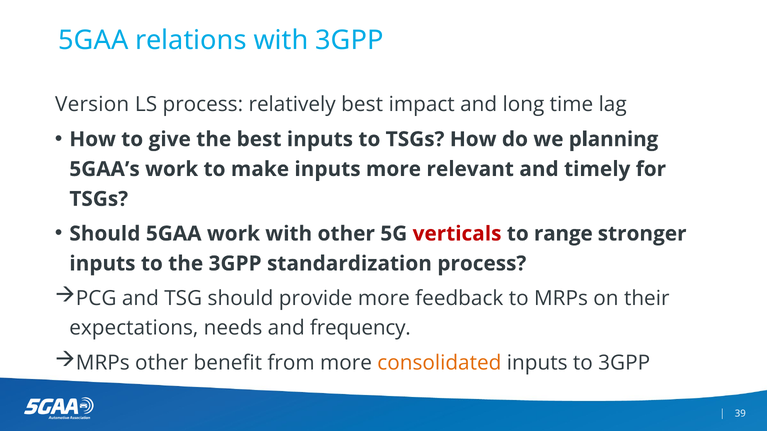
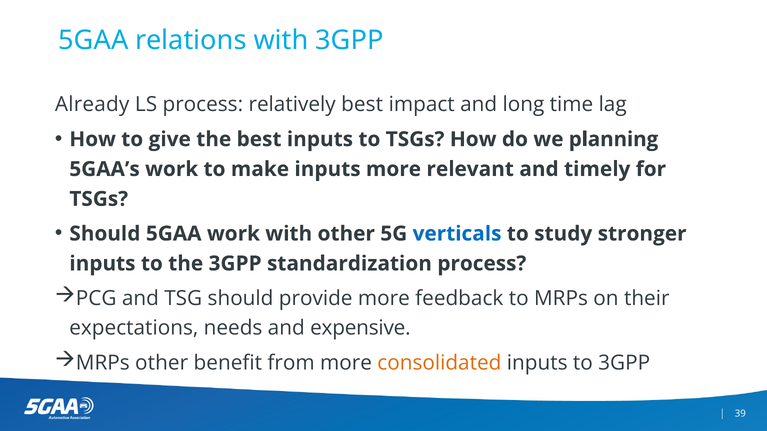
Version: Version -> Already (92, 105)
verticals colour: red -> blue (457, 234)
range: range -> study (563, 234)
frequency: frequency -> expensive (360, 328)
